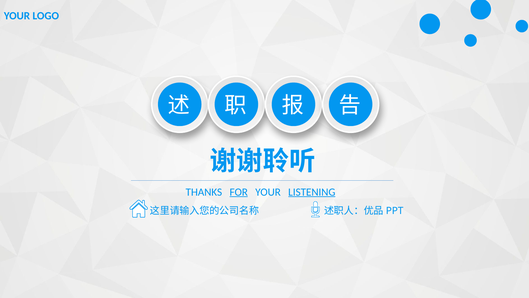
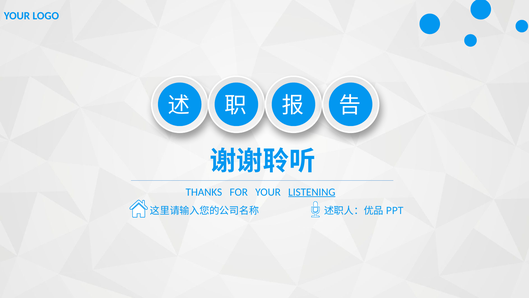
FOR underline: present -> none (239, 192)
